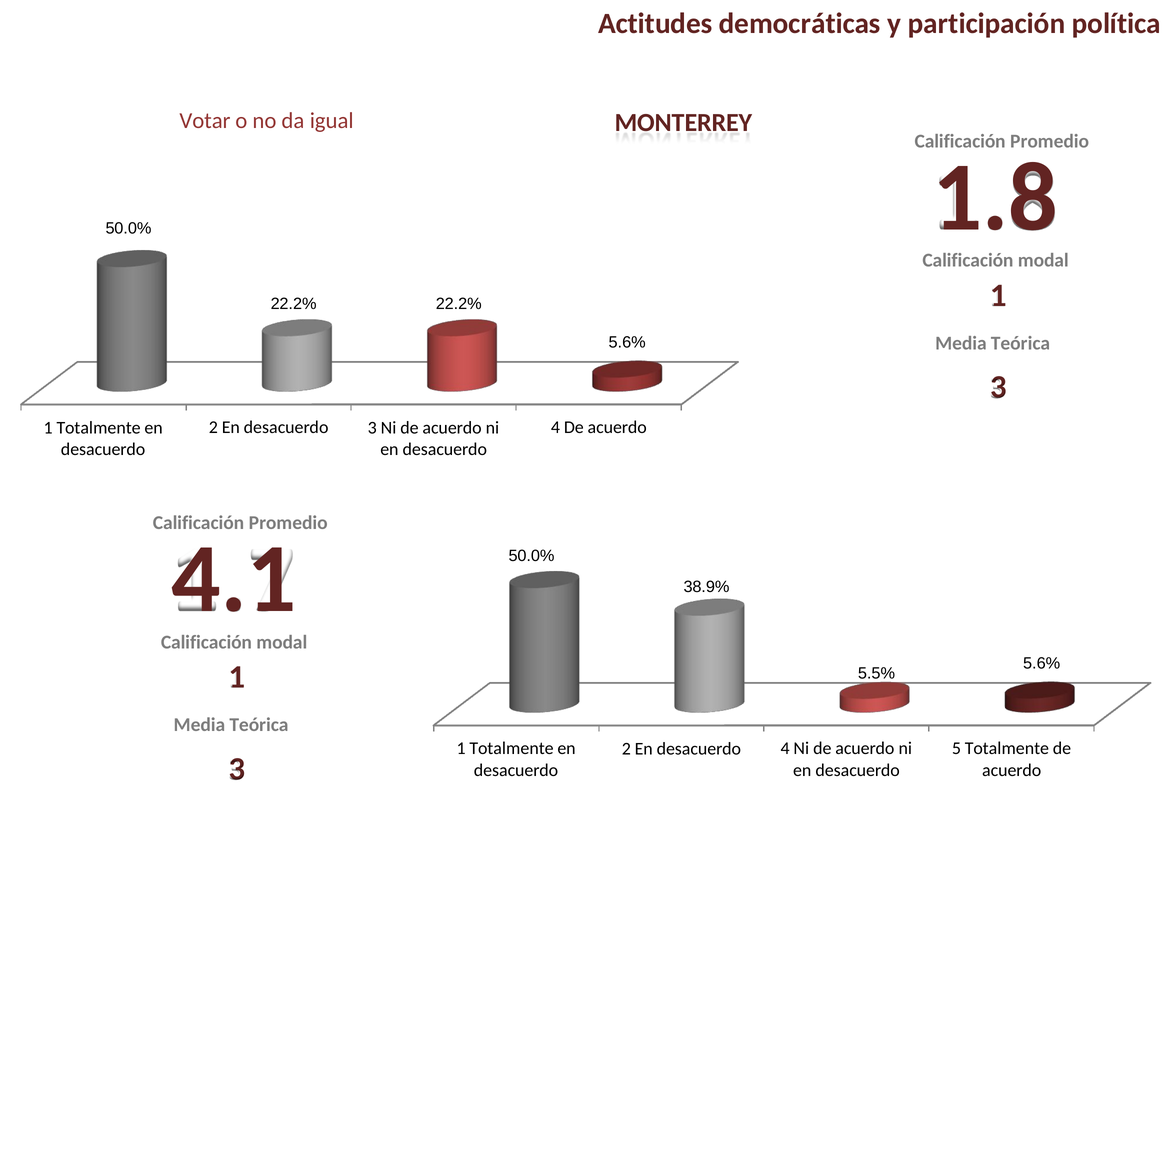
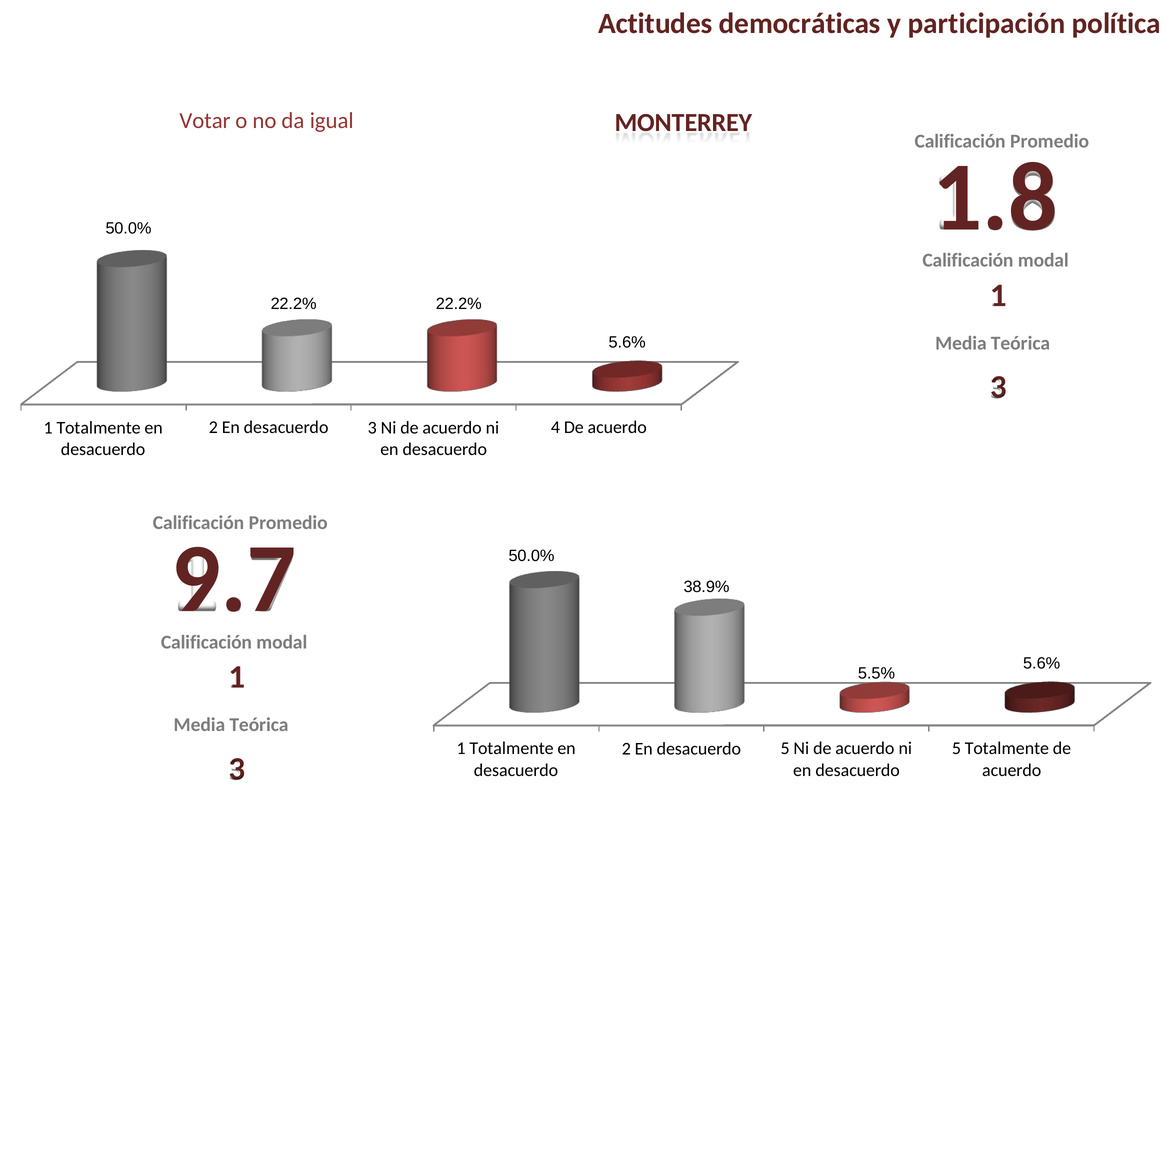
4.1: 4.1 -> 9.7 (234, 579)
2 En desacuerdo 4: 4 -> 5 (785, 749)
